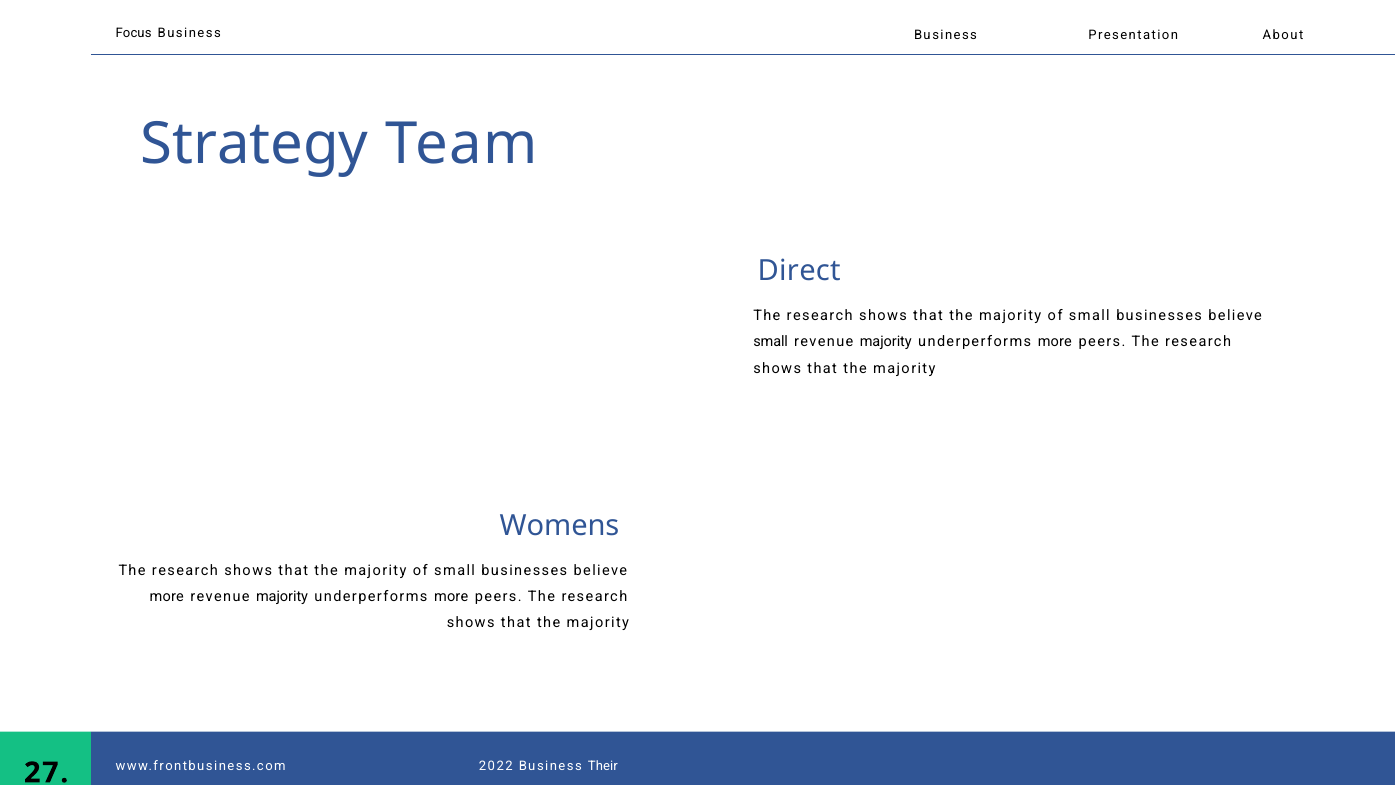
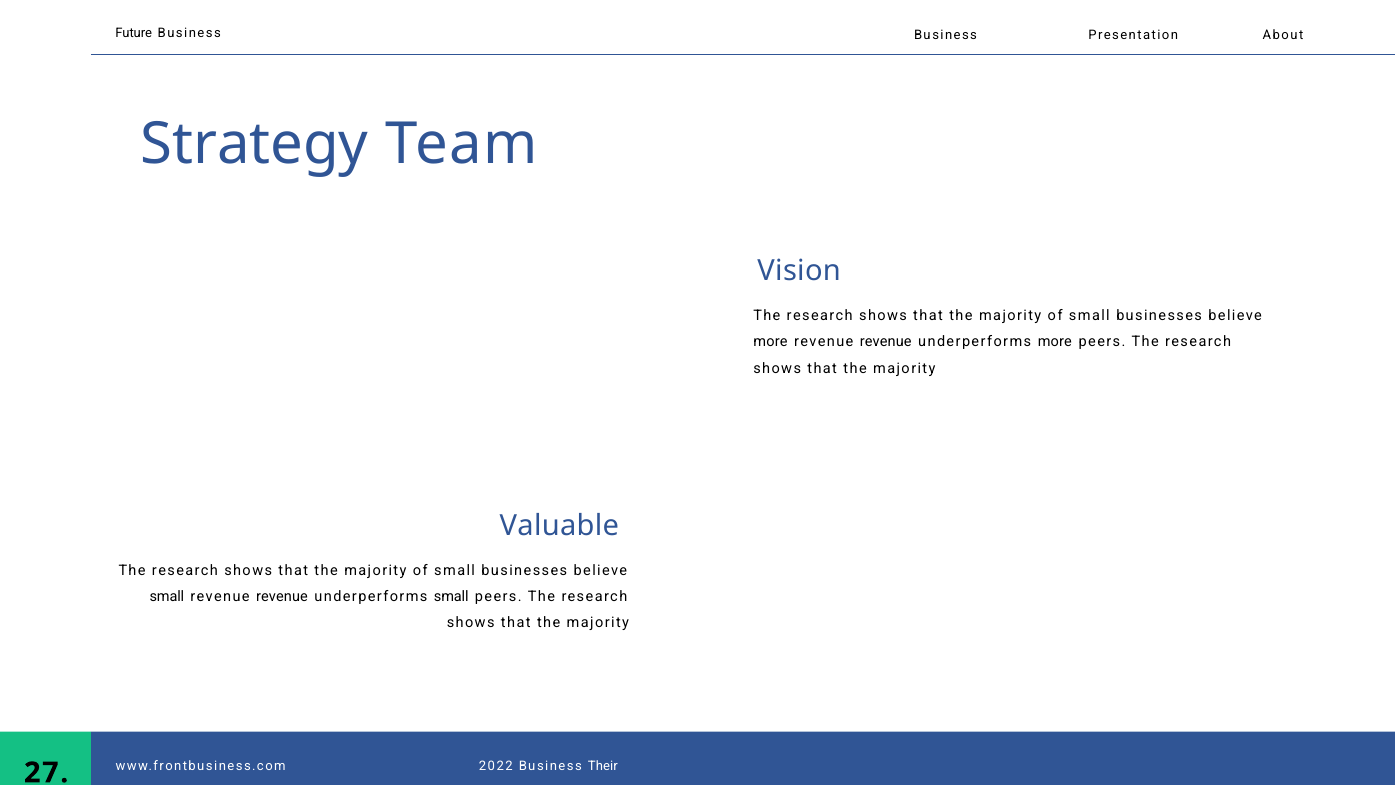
Focus: Focus -> Future (134, 33)
Direct: Direct -> Vision (799, 271)
small: small -> more (770, 342)
majority: majority -> revenue (886, 342)
Womens: Womens -> Valuable (559, 525)
more: more -> small (167, 596)
majority: majority -> revenue (282, 596)
more: more -> small (451, 596)
